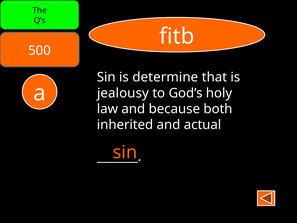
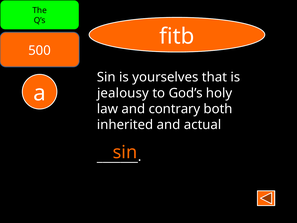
determine: determine -> yourselves (165, 77)
because: because -> contrary (174, 109)
